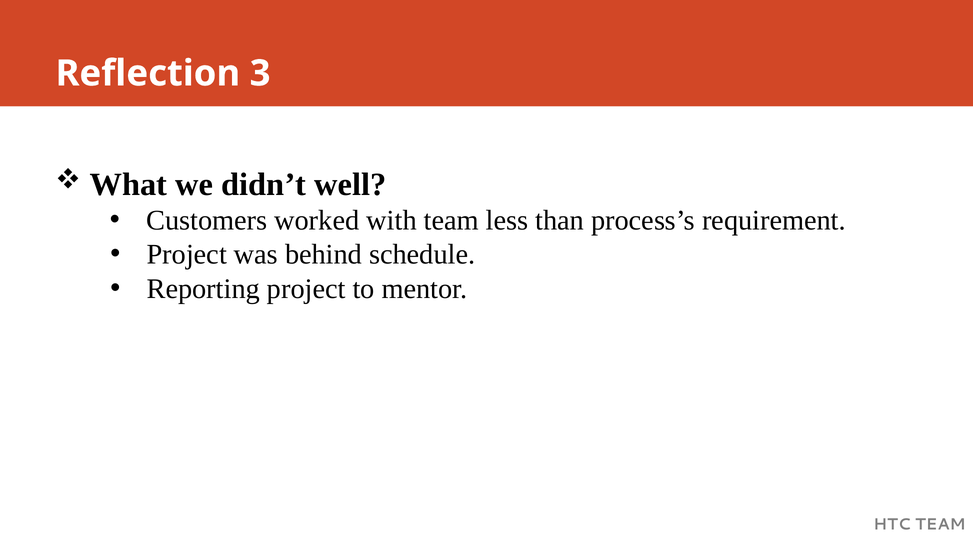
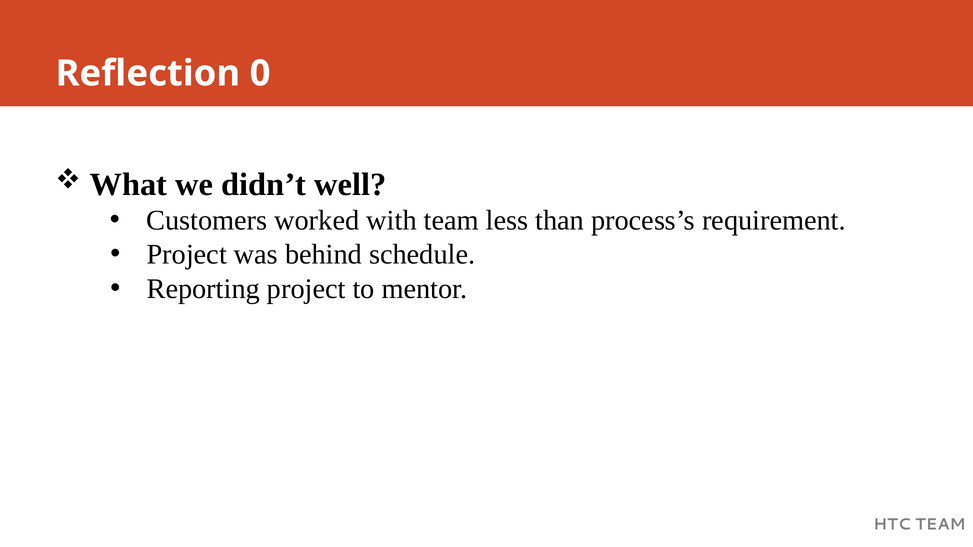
3: 3 -> 0 (260, 73)
